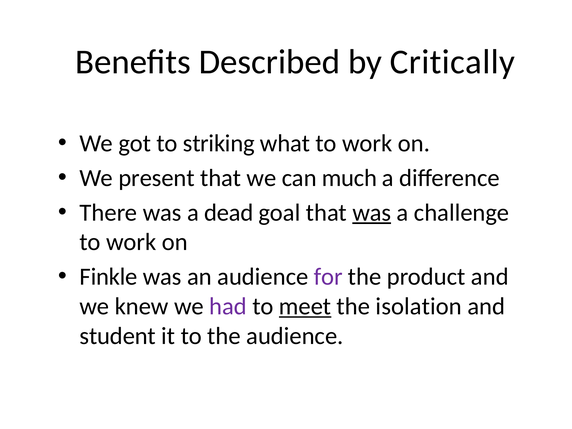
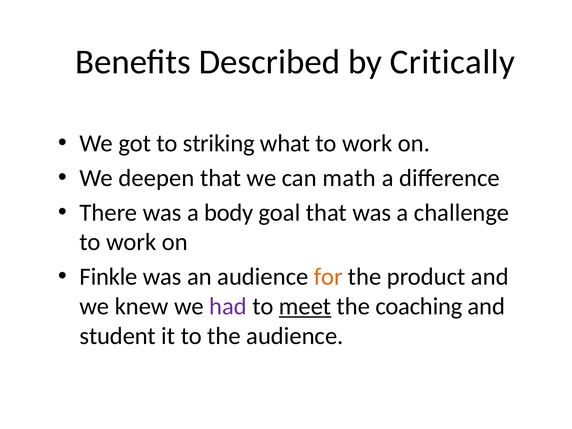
present: present -> deepen (156, 178)
much: much -> math (349, 178)
dead: dead -> body (229, 213)
was underline: present -> none (372, 213)
for colour: purple -> orange (328, 277)
isolation: isolation -> coaching (419, 306)
